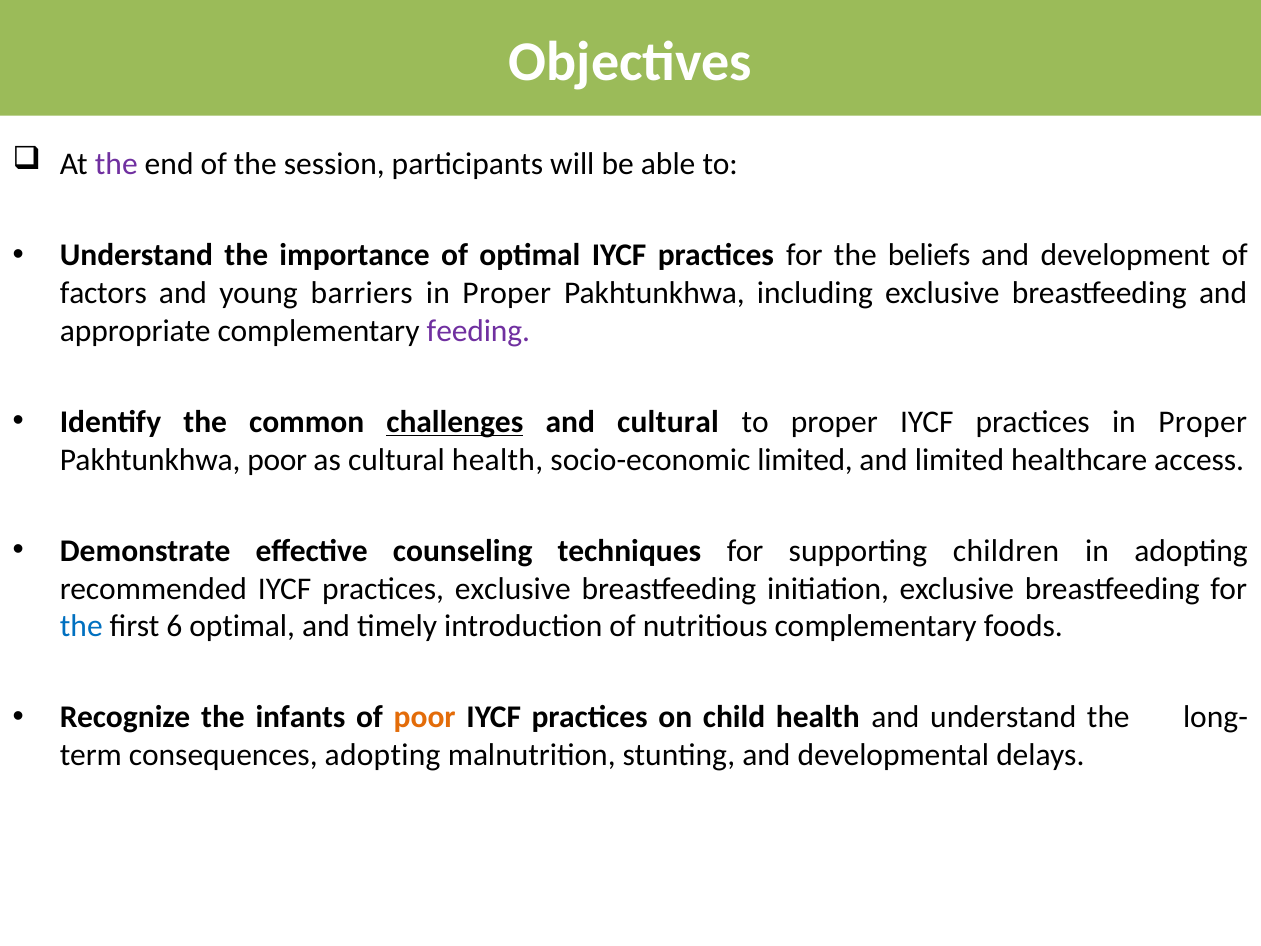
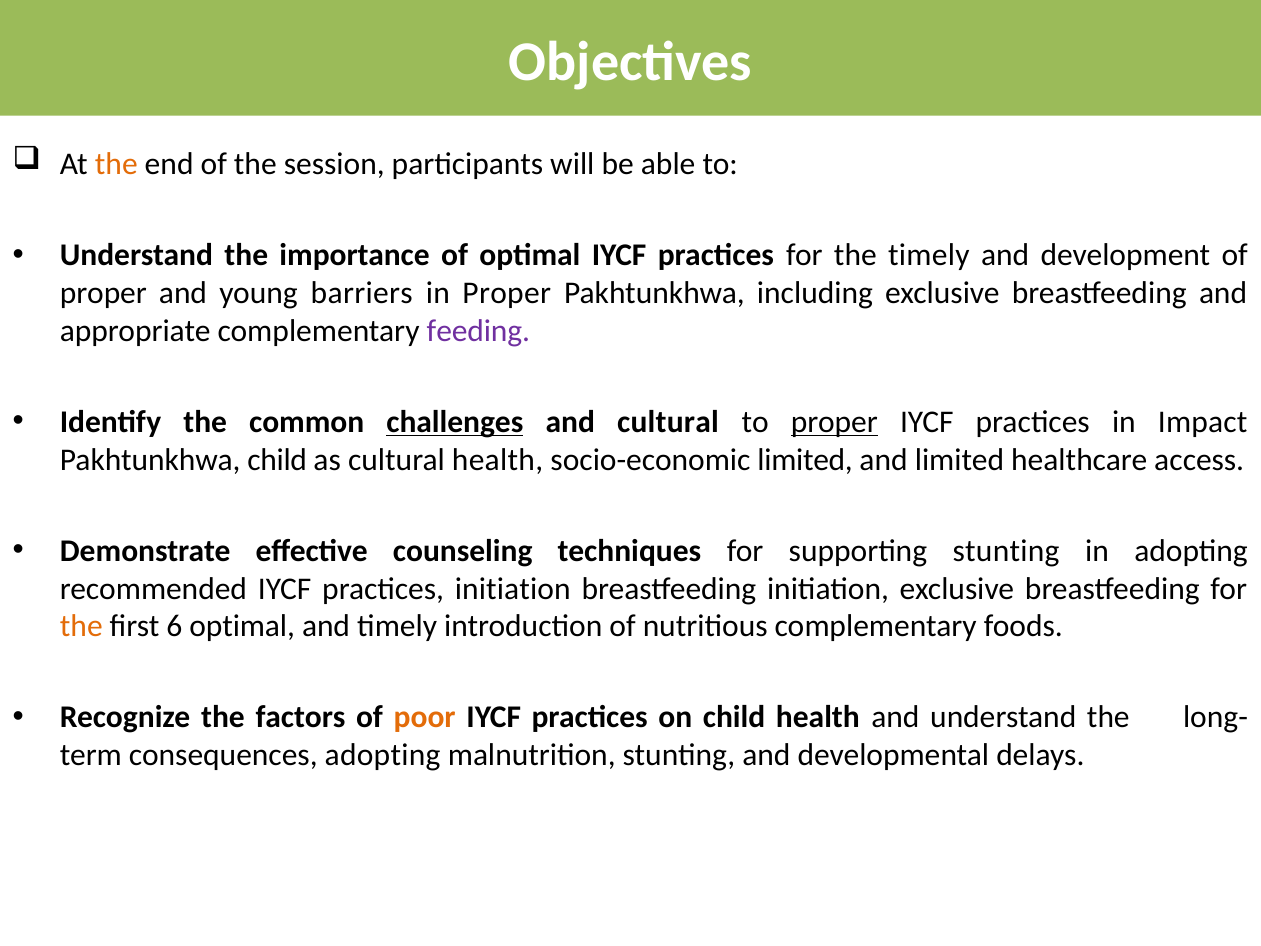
the colour: purple -> orange (116, 164)
the beliefs: beliefs -> timely (929, 255)
factors: factors -> proper (103, 293)
proper underline: none -> present (834, 422)
practices in Proper: Proper -> Impact (1203, 422)
Pakhtunkhwa poor: poor -> child (277, 460)
supporting children: children -> stunting (1006, 551)
practices exclusive: exclusive -> initiation (513, 589)
the colour: blue -> orange (81, 626)
infants: infants -> factors (301, 717)
